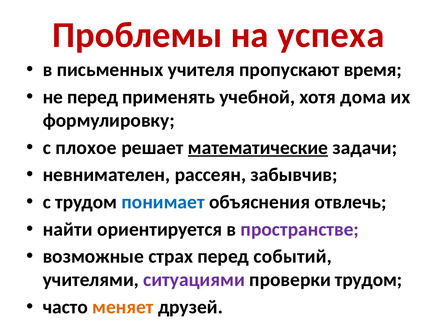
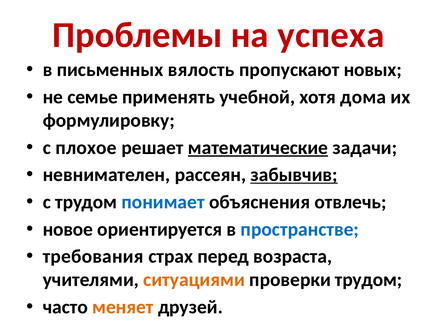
учителя: учителя -> вялость (201, 70)
время: время -> новых (373, 70)
не перед: перед -> семье (93, 97)
забывчив underline: none -> present (294, 175)
найти: найти -> новое (68, 230)
пространстве colour: purple -> blue (300, 230)
возможные: возможные -> требования (93, 257)
событий: событий -> возраста (293, 257)
ситуациями colour: purple -> orange (194, 280)
